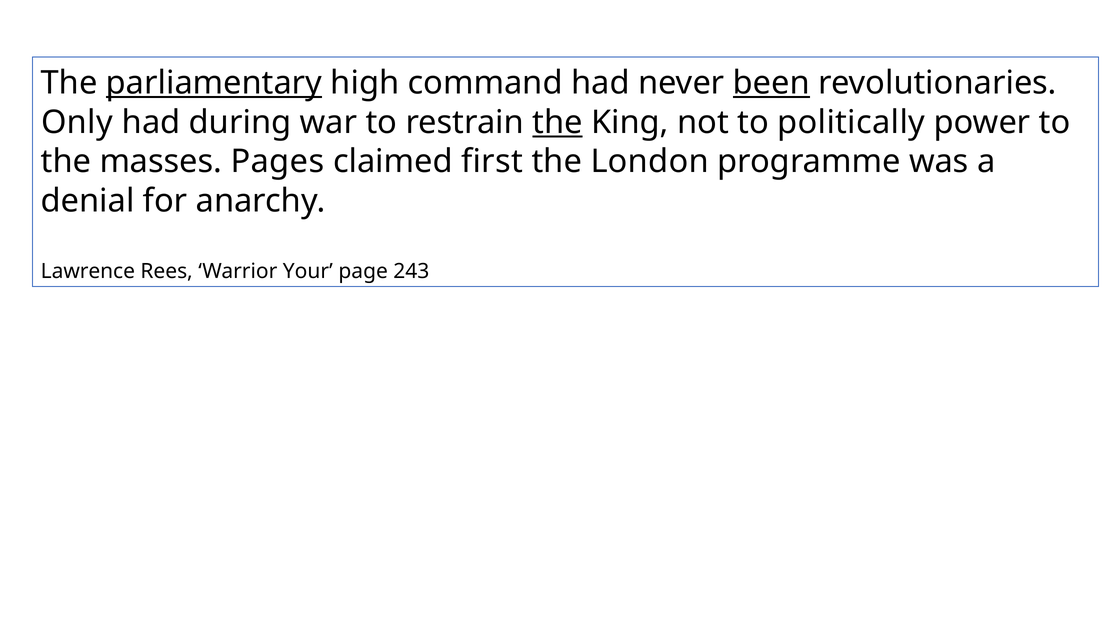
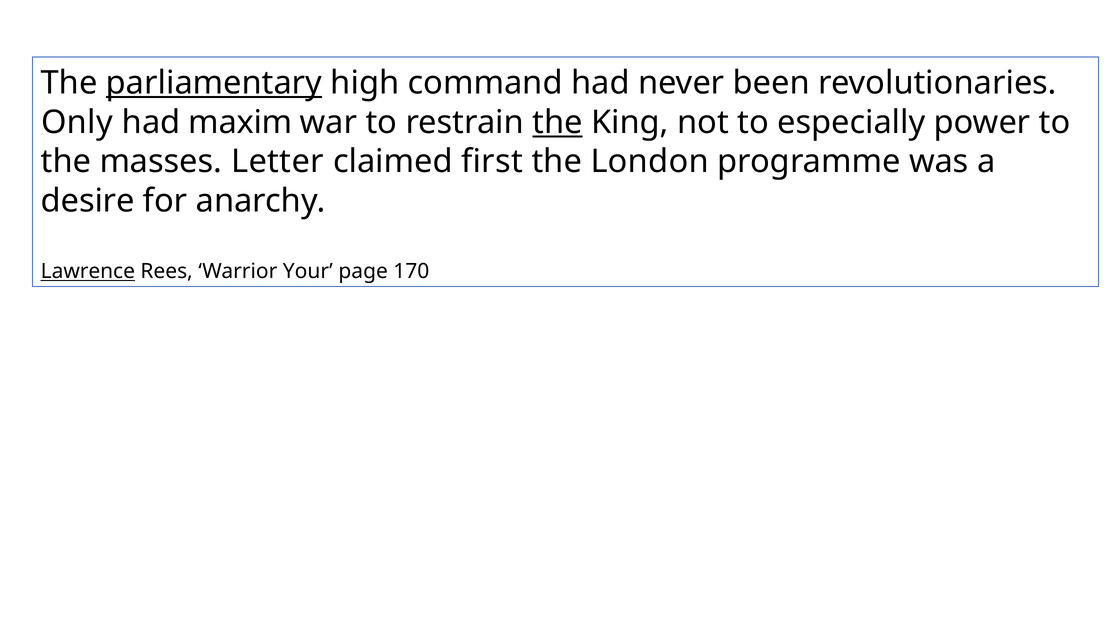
been underline: present -> none (771, 83)
during: during -> maxim (240, 122)
politically: politically -> especially (851, 122)
Pages: Pages -> Letter (277, 162)
denial: denial -> desire (88, 201)
Lawrence underline: none -> present (88, 271)
243: 243 -> 170 (411, 271)
